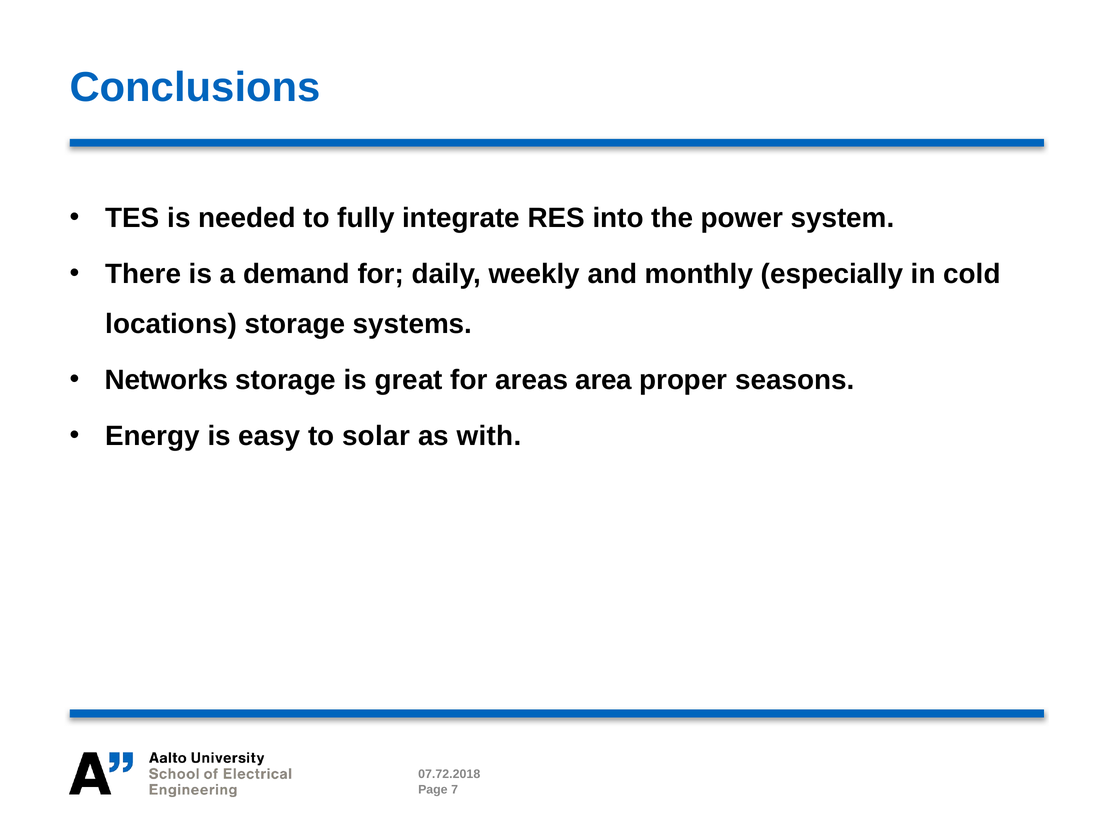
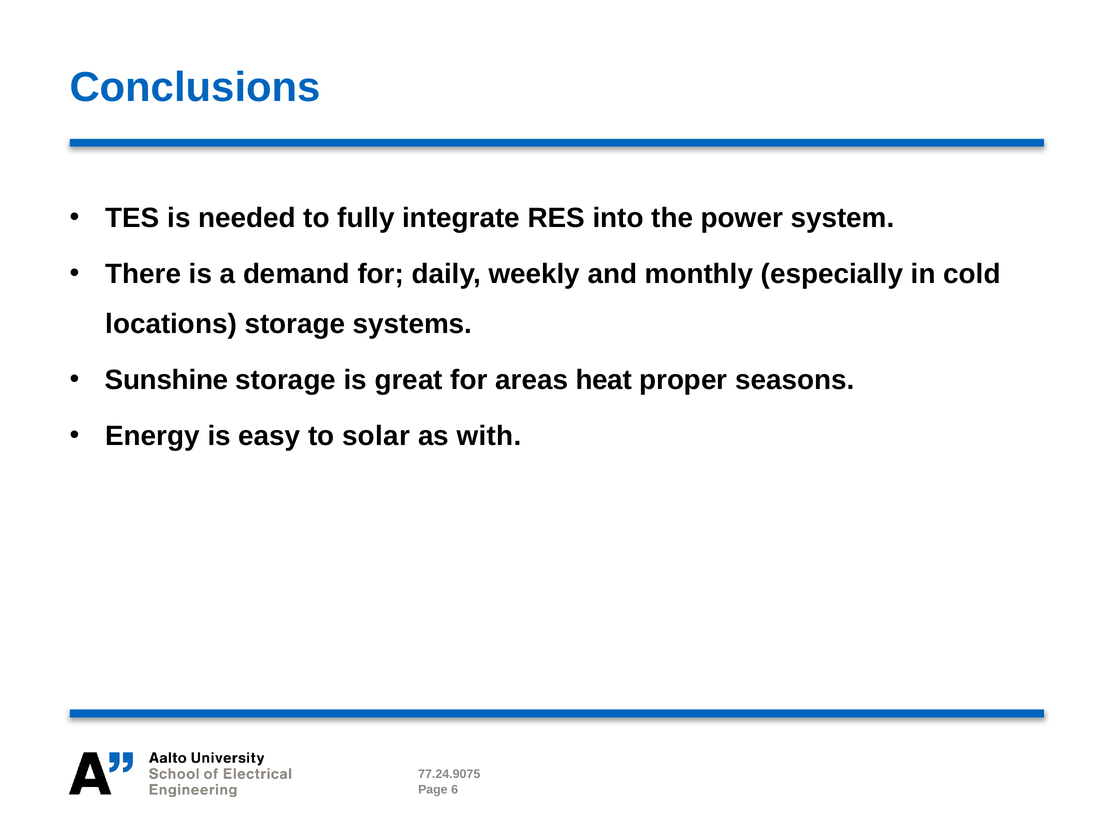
Networks: Networks -> Sunshine (167, 380)
area: area -> heat (604, 380)
07.72.2018: 07.72.2018 -> 77.24.9075 (449, 773)
7: 7 -> 6 (455, 789)
